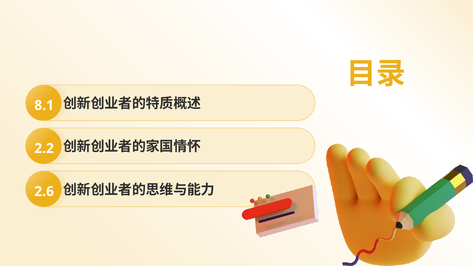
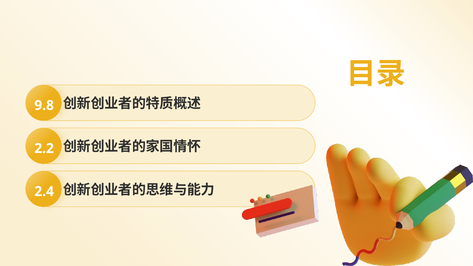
8.1: 8.1 -> 9.8 (44, 105)
2.6: 2.6 -> 2.4 (44, 192)
